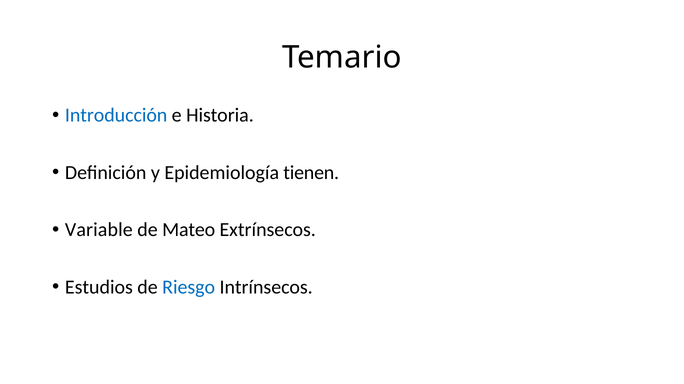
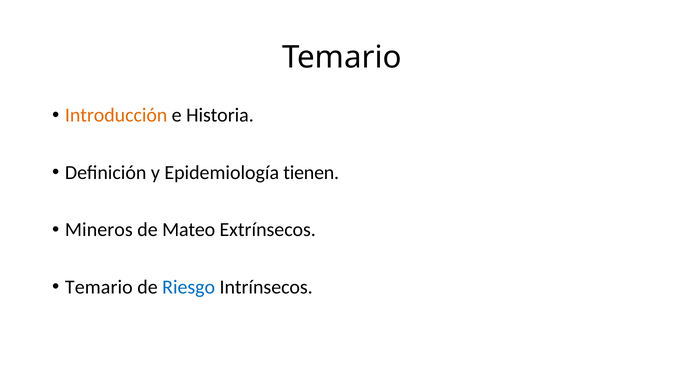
Introducción colour: blue -> orange (116, 116)
Variable: Variable -> Mineros (99, 230)
Estudios: Estudios -> Temario (99, 288)
